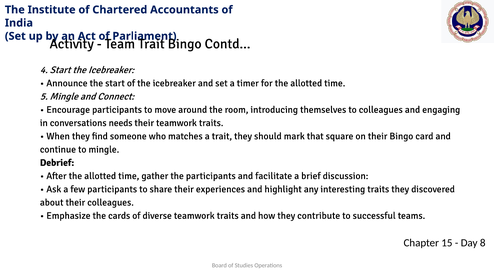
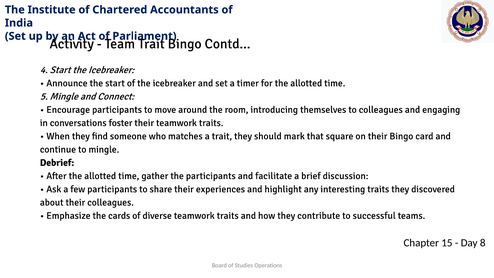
needs: needs -> foster (121, 123)
